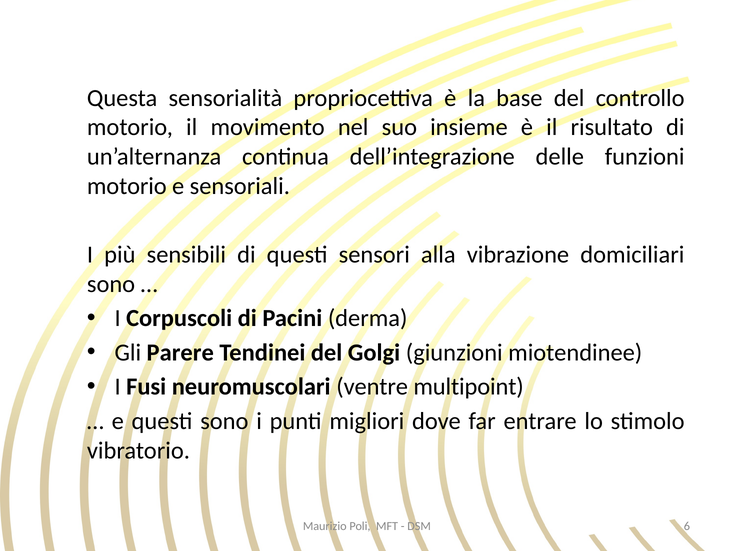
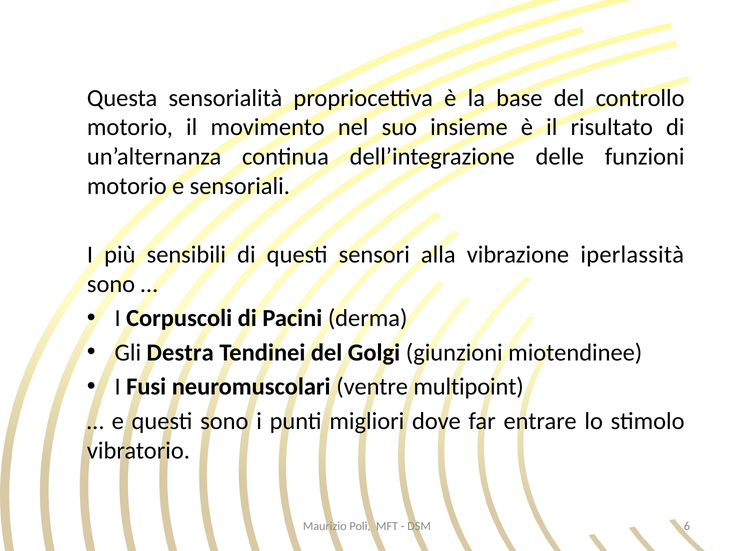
domiciliari: domiciliari -> iperlassità (632, 254)
Parere: Parere -> Destra (180, 352)
